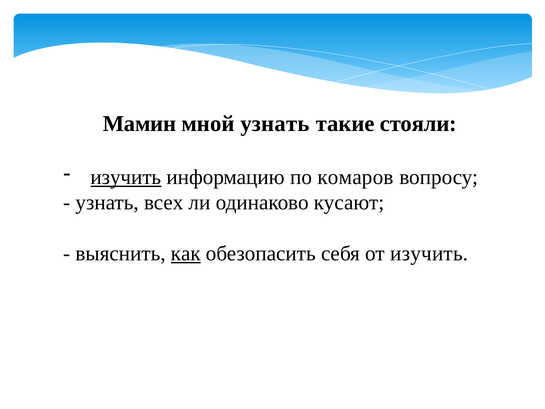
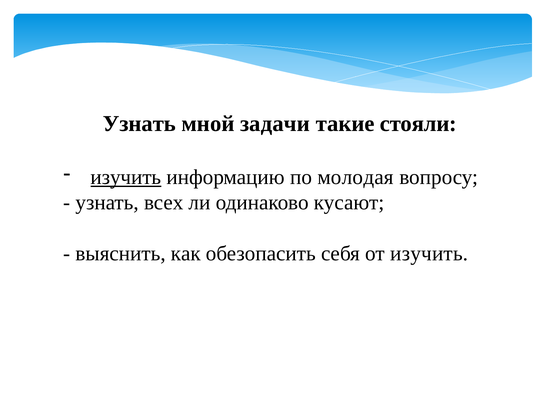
Мамин: Мамин -> Узнать (139, 124)
мной узнать: узнать -> задачи (275, 124)
комаров: комаров -> молодая (356, 177)
как underline: present -> none (186, 253)
